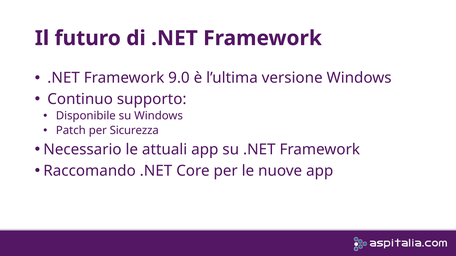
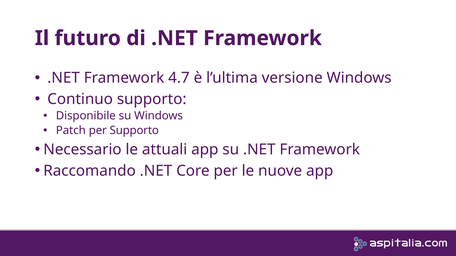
9.0: 9.0 -> 4.7 (179, 78)
per Sicurezza: Sicurezza -> Supporto (134, 131)
